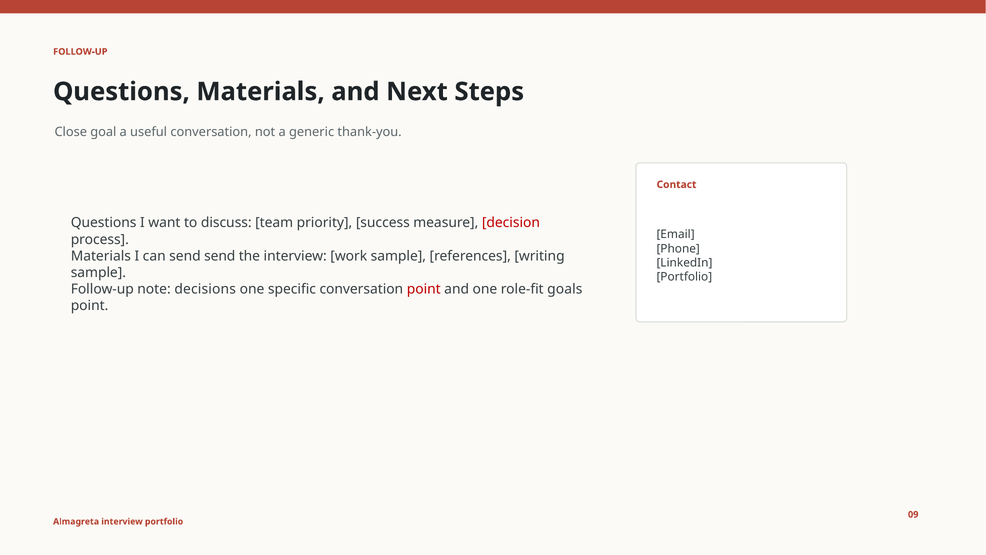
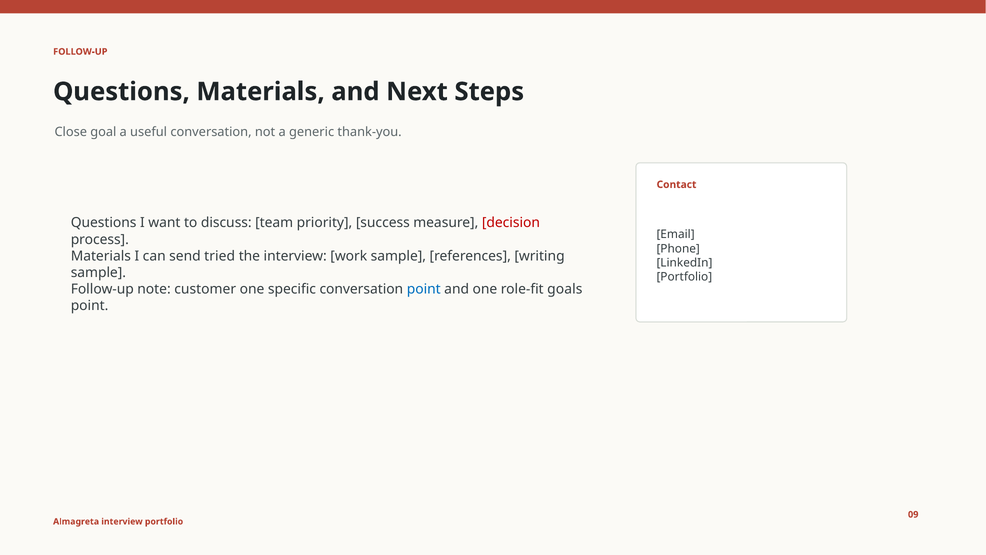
send send: send -> tried (220, 256)
decisions: decisions -> customer (205, 289)
point colour: red -> blue (424, 289)
